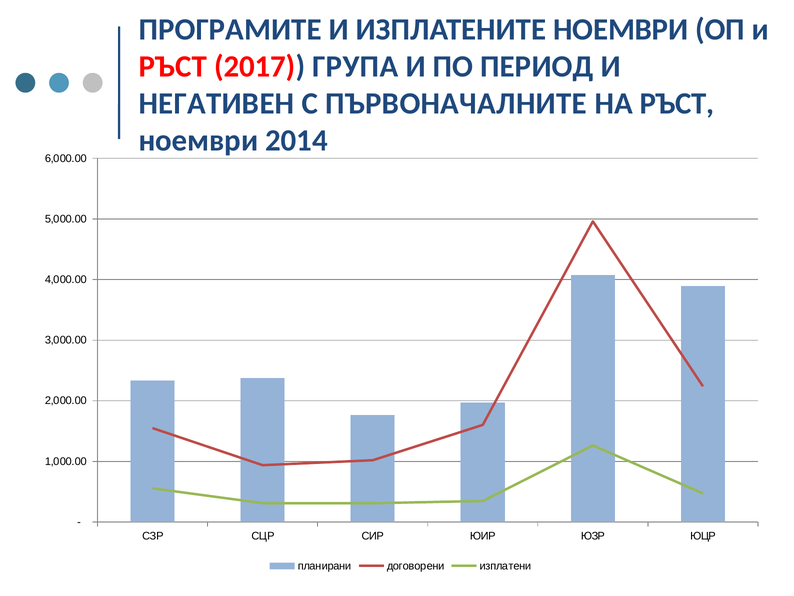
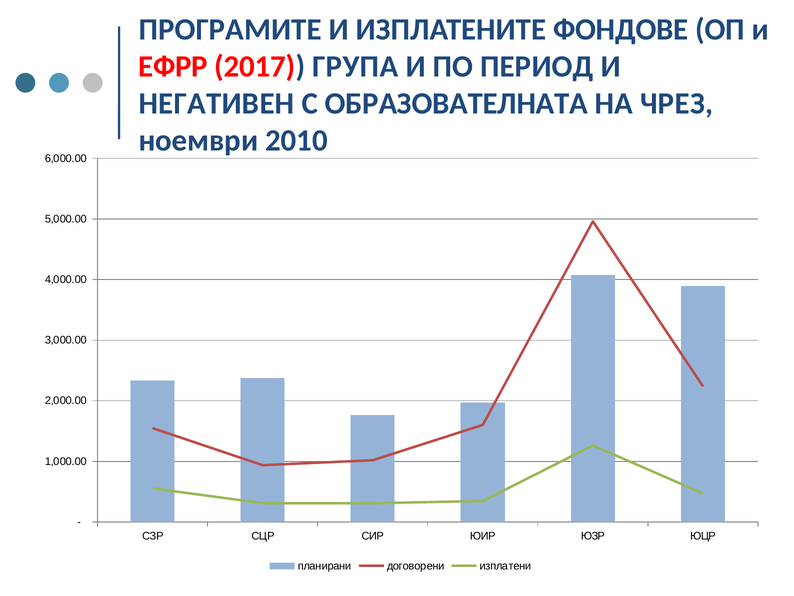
ИЗПЛАТЕНИТЕ НОЕМВРИ: НОЕМВРИ -> ФОНДОВЕ (621, 29)
РЪСТ: РЪСТ -> ЕФРР (173, 66)
ПЪРВОНАЧАЛНИТЕ: ПЪРВОНАЧАЛНИТЕ -> ОБРАЗОВАТЕЛНАТА (456, 104)
НА РЪСТ: РЪСТ -> ЧРЕЗ (677, 104)
2014: 2014 -> 2010 (296, 141)
